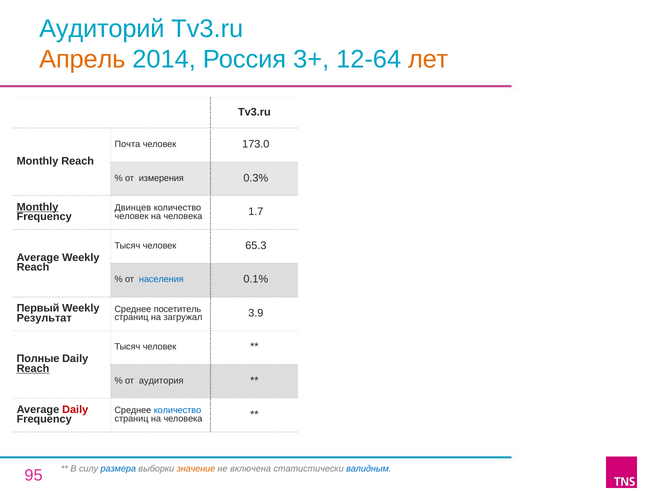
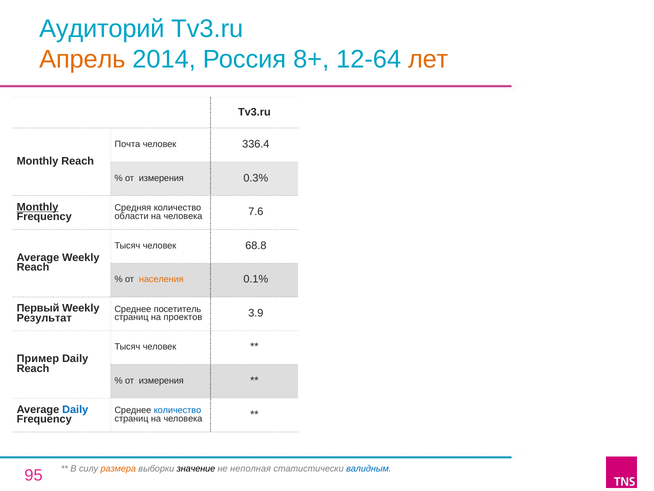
3+: 3+ -> 8+ (311, 60)
173.0: 173.0 -> 336.4 (256, 144)
Двинцев: Двинцев -> Средняя (133, 208)
человек: человек -> области (132, 216)
1.7: 1.7 -> 7.6 (256, 212)
65.3: 65.3 -> 68.8 (256, 245)
населения colour: blue -> orange (161, 279)
загружал: загружал -> проектов (183, 317)
Полные: Полные -> Пример (38, 359)
Reach underline: present -> none (33, 368)
аудитория: аудитория -> измерения (161, 380)
Daily colour: red -> blue (75, 409)
размера colour: blue -> orange (118, 468)
значение colour: orange -> black (196, 468)
включена: включена -> неполная (251, 468)
